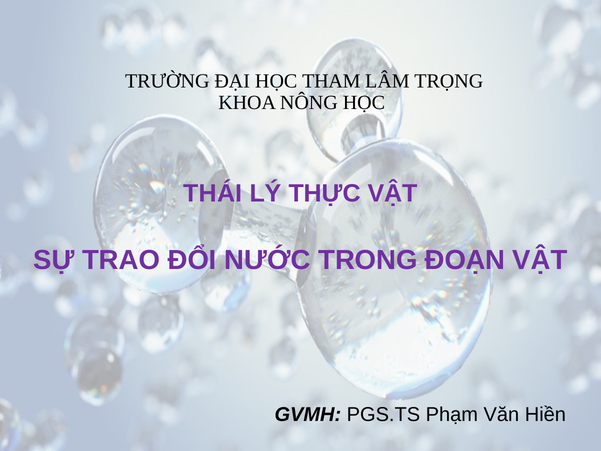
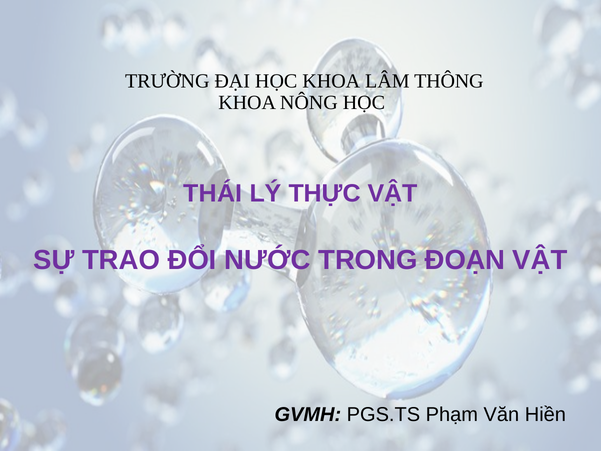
HỌC THAM: THAM -> KHOA (331, 81)
TRỌNG: TRỌNG -> THÔNG (449, 81)
